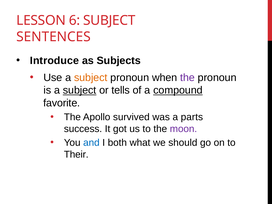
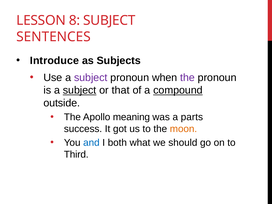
6: 6 -> 8 (74, 20)
subject colour: orange -> purple (91, 78)
tells: tells -> that (121, 90)
favorite: favorite -> outside (62, 103)
survived: survived -> meaning (131, 117)
moon colour: purple -> orange (183, 129)
Their: Their -> Third (76, 155)
